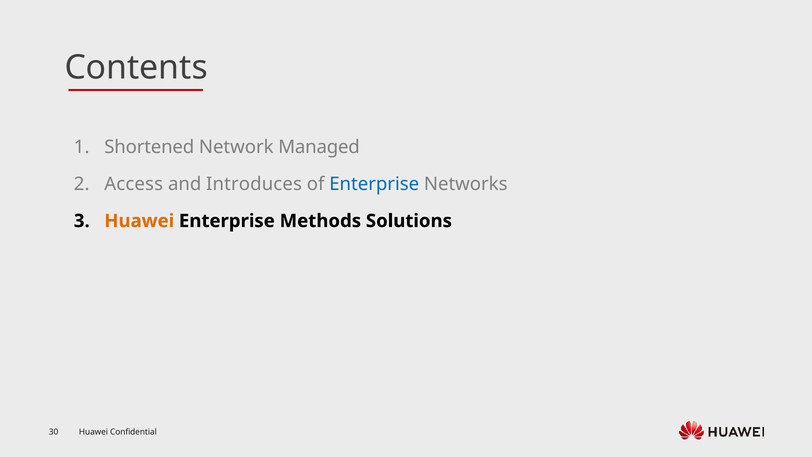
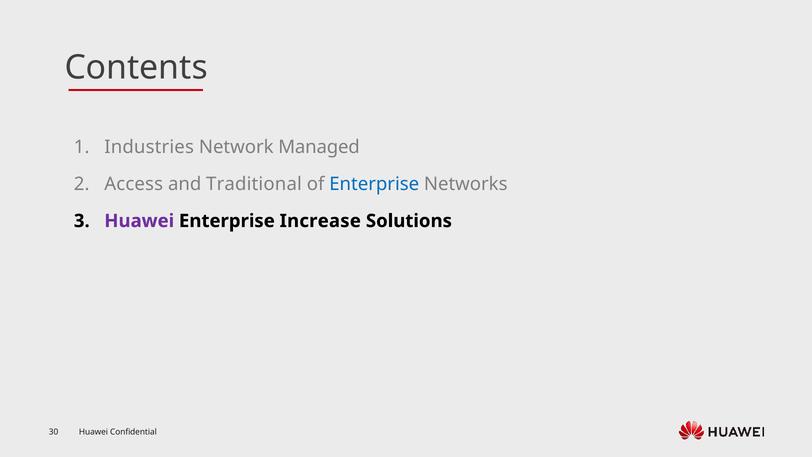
Shortened: Shortened -> Industries (149, 147)
Introduces: Introduces -> Traditional (254, 184)
Huawei colour: orange -> purple (139, 221)
Methods: Methods -> Increase (320, 221)
